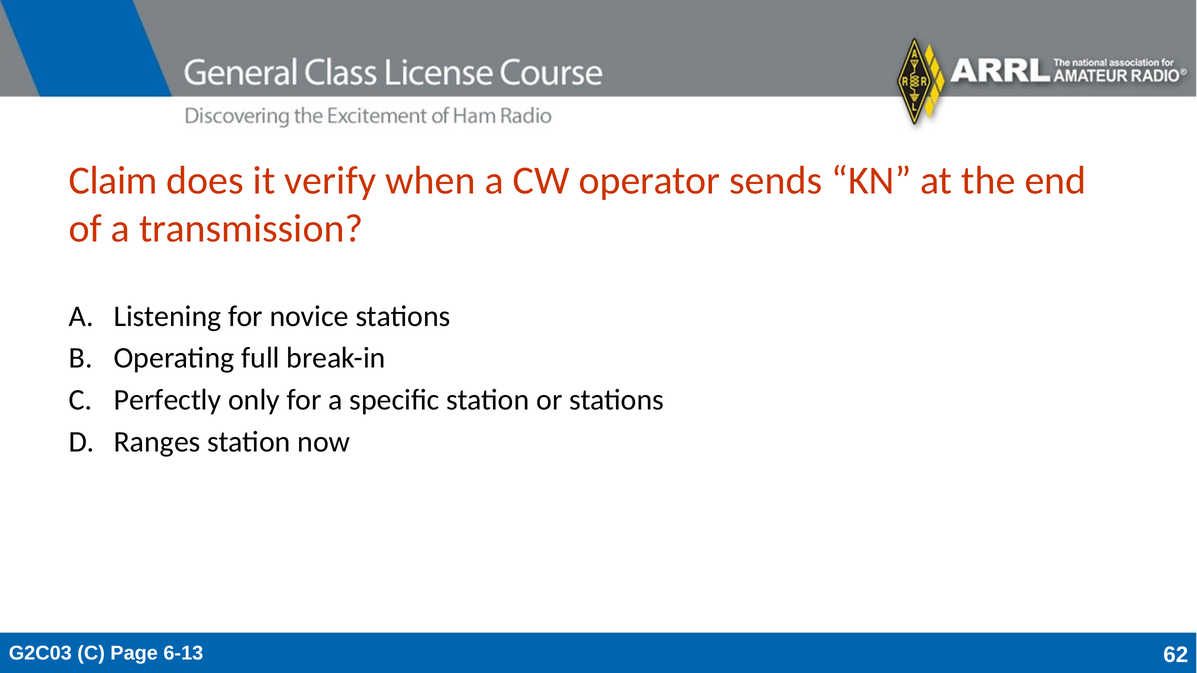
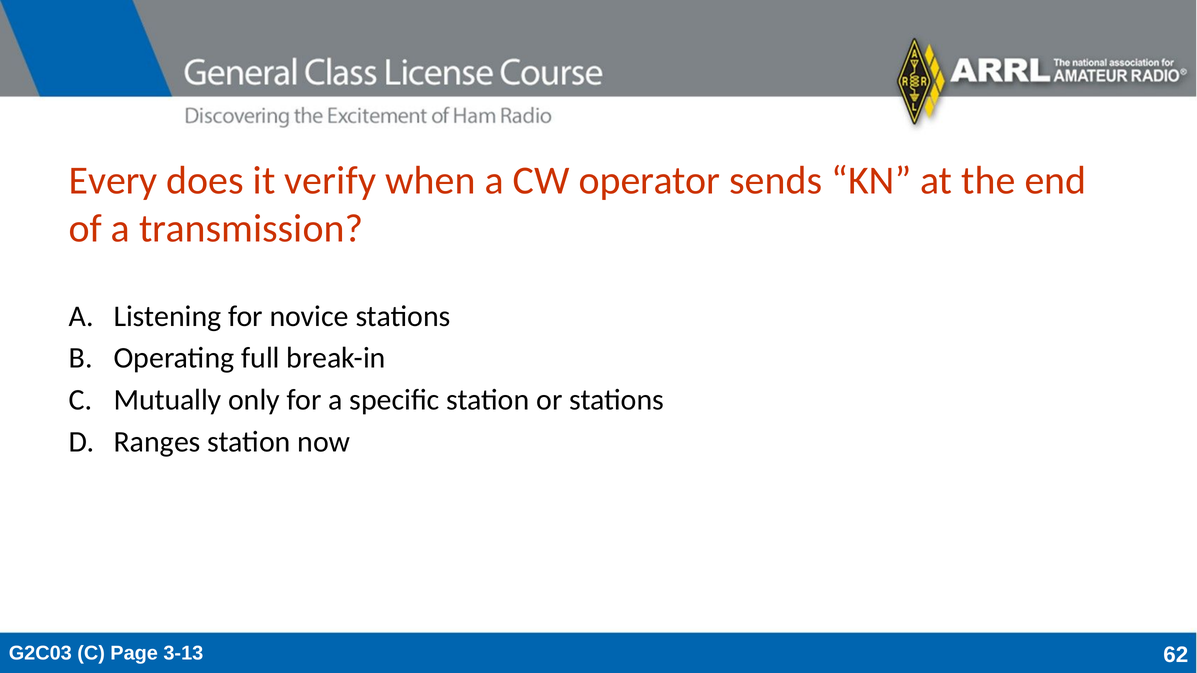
Claim: Claim -> Every (113, 181)
Perfectly: Perfectly -> Mutually (168, 400)
6-13: 6-13 -> 3-13 (183, 654)
